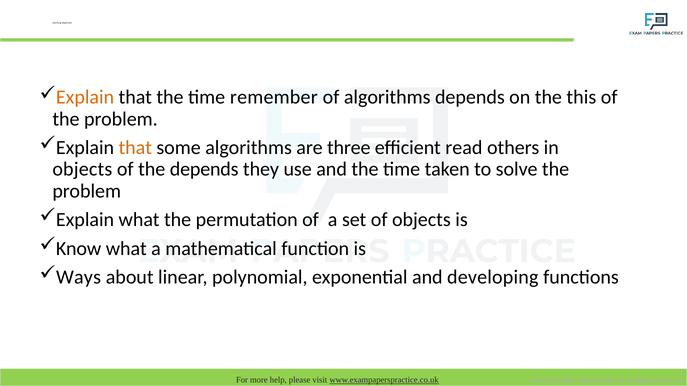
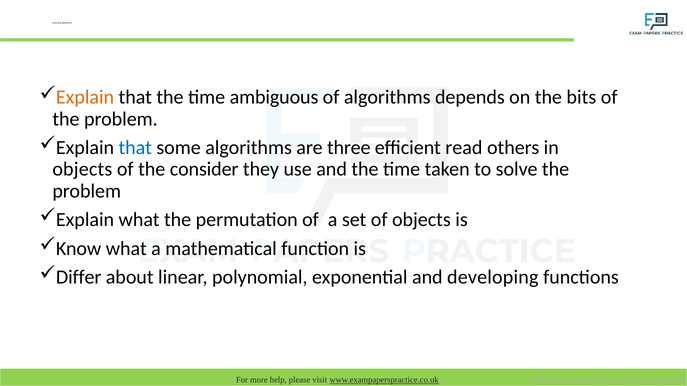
remember: remember -> ambiguous (274, 97)
this: this -> bits (581, 97)
that colour: orange -> blue (135, 148)
the depends: depends -> consider (204, 170)
Ways: Ways -> Differ (79, 278)
